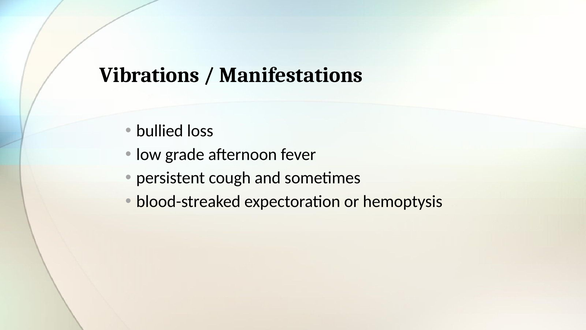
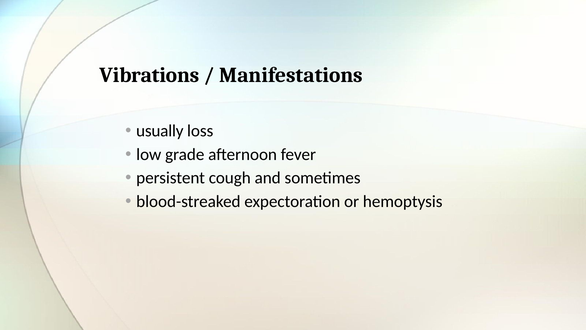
bullied: bullied -> usually (160, 131)
